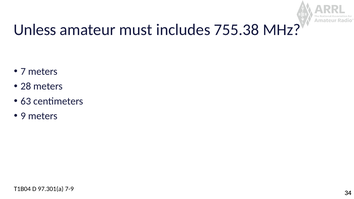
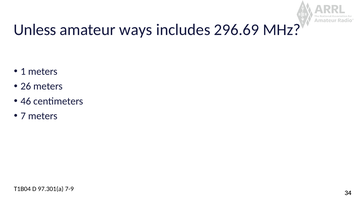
must: must -> ways (136, 30)
755.38: 755.38 -> 296.69 (237, 30)
7: 7 -> 1 (23, 72)
28: 28 -> 26 (26, 86)
63: 63 -> 46 (26, 101)
9: 9 -> 7 (23, 116)
